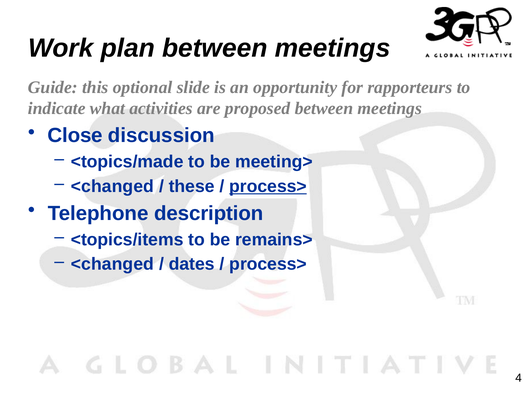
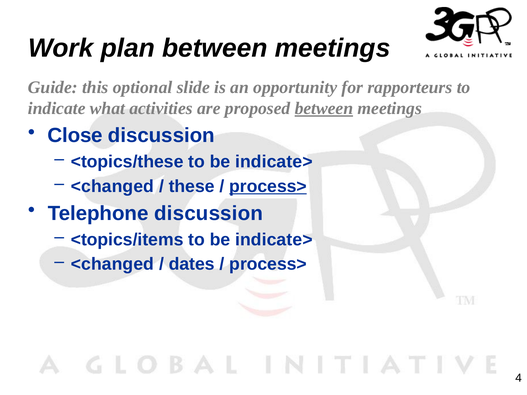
between underline: none -> present (324, 109)
<topics/made: <topics/made -> <topics/these (127, 162)
meeting>: meeting> -> indicate> (274, 162)
Telephone description: description -> discussion (209, 214)
<topics/items to be remains>: remains> -> indicate> (274, 240)
